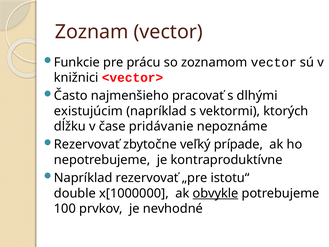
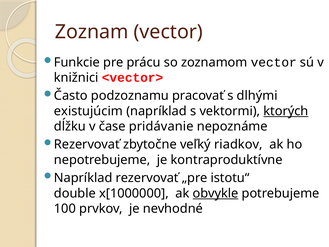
najmenšieho: najmenšieho -> podzoznamu (130, 96)
ktorých underline: none -> present (286, 111)
prípade: prípade -> riadkov (238, 144)
